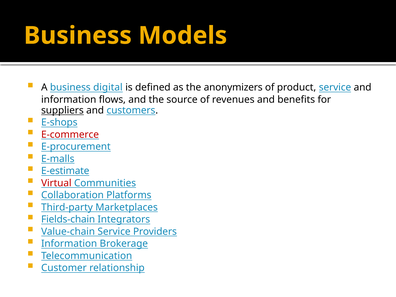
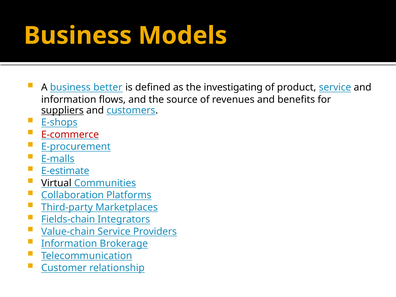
digital: digital -> better (108, 87)
anonymizers: anonymizers -> investigating (233, 87)
Virtual colour: red -> black (56, 183)
